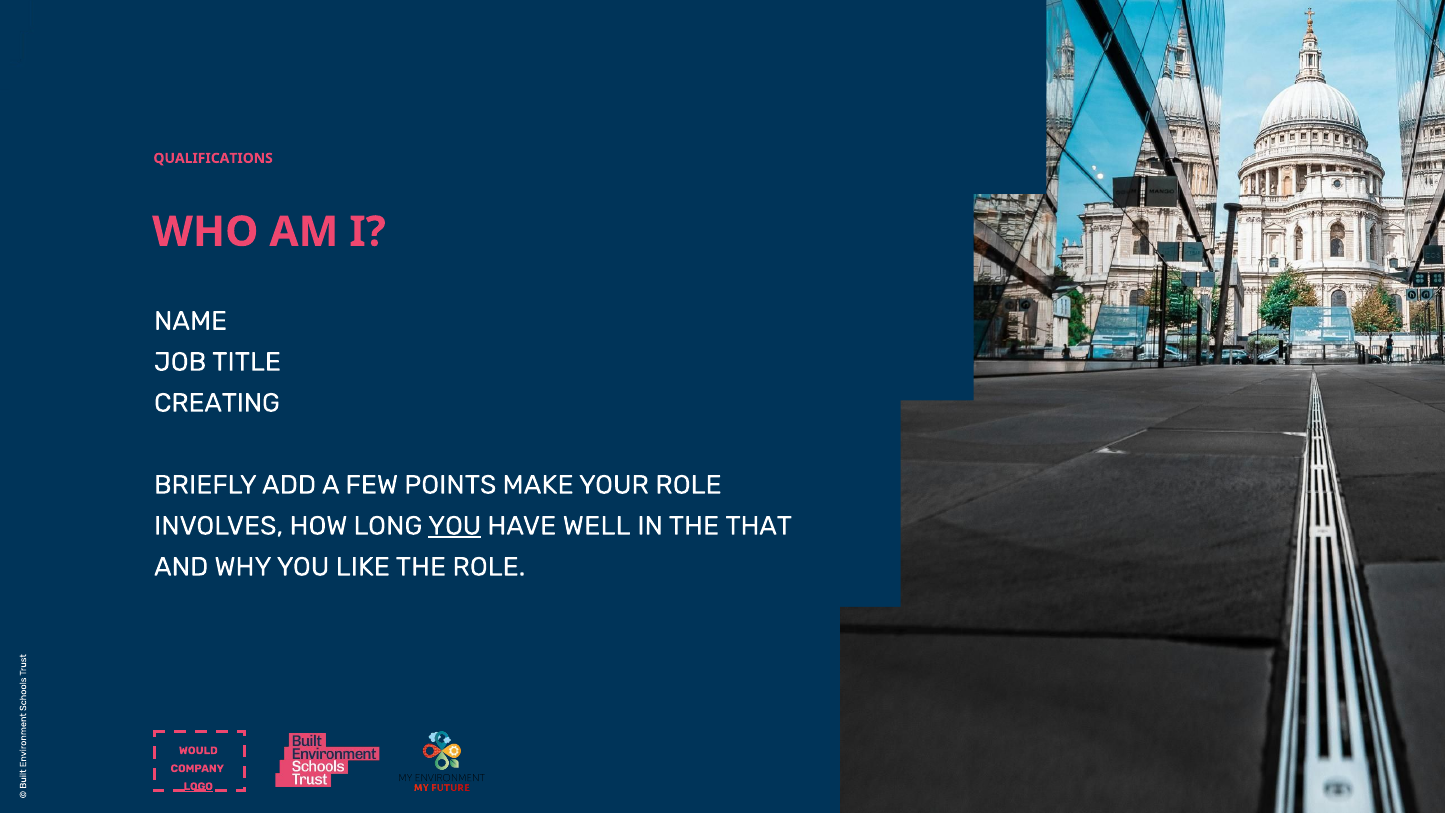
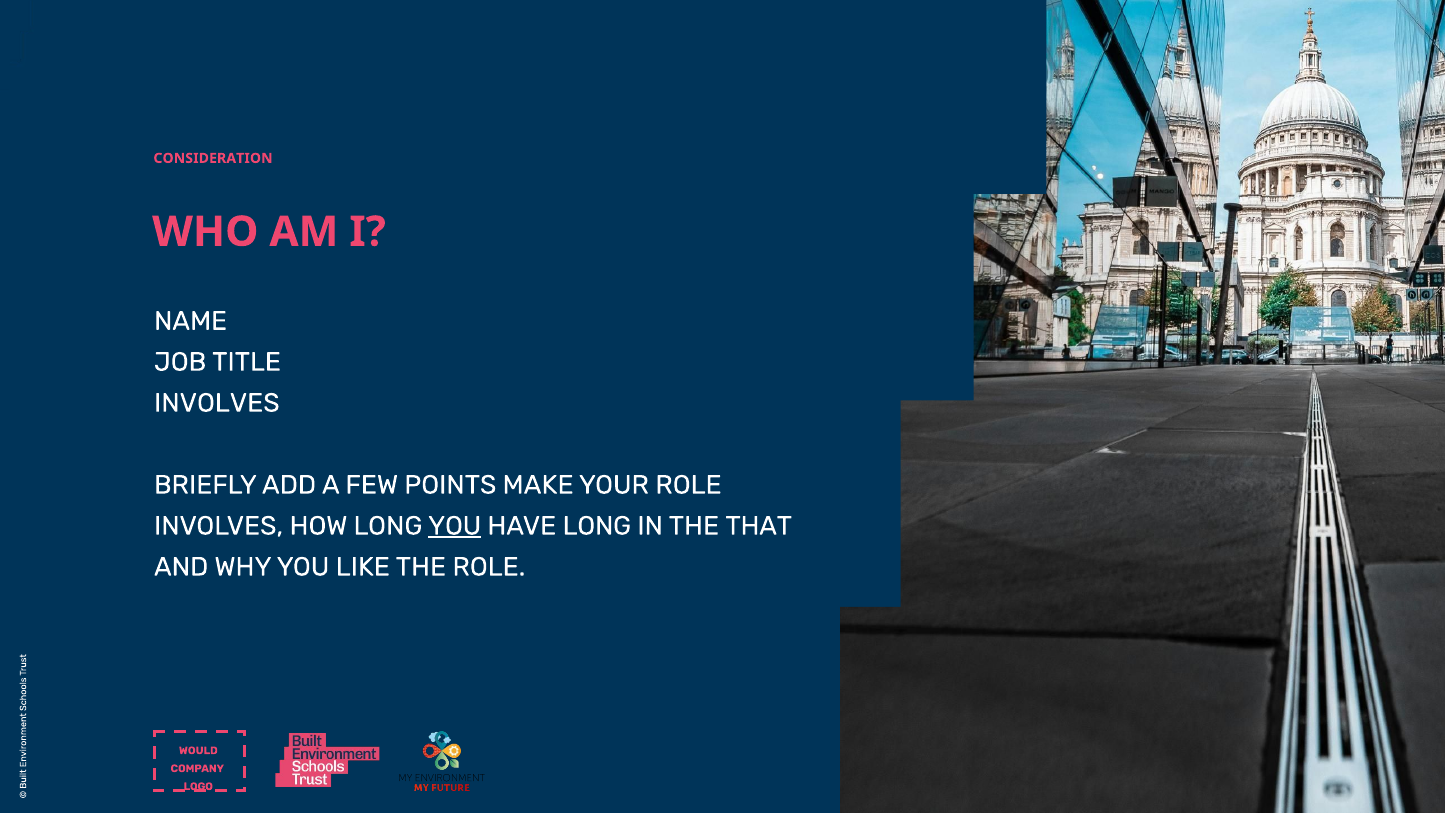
QUALIFICATIONS: QUALIFICATIONS -> CONSIDERATION (213, 158)
CREATING: CREATING -> INVOLVES (217, 403)
HAVE WELL: WELL -> LONG (597, 526)
LOGO underline: present -> none (198, 786)
